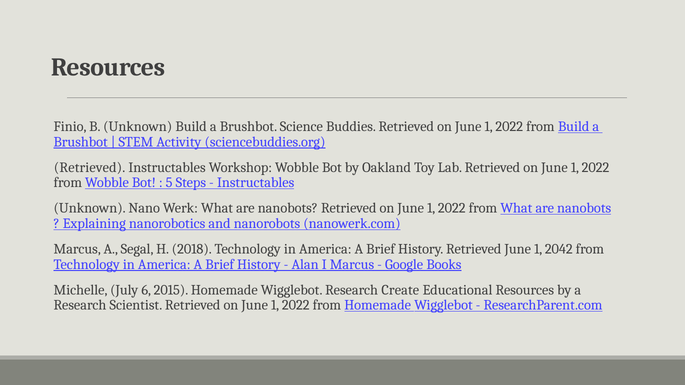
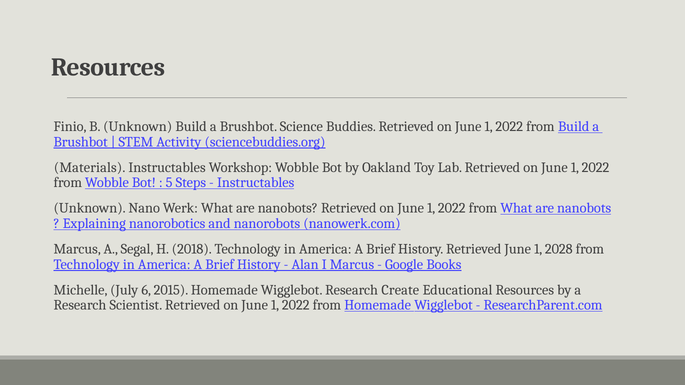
Retrieved: Retrieved -> Materials (90, 167)
2042: 2042 -> 2028 (559, 249)
